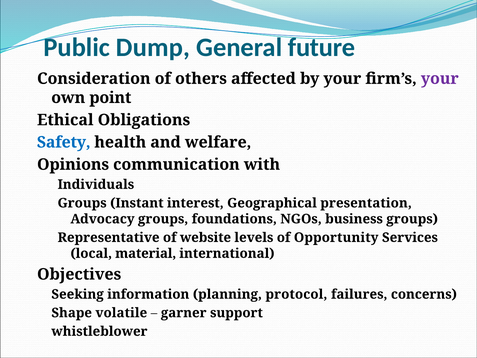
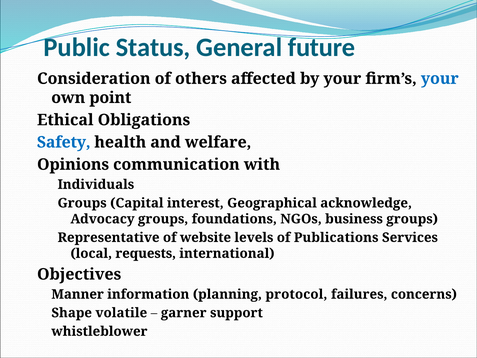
Dump: Dump -> Status (153, 47)
your colour: purple -> blue (440, 79)
Instant: Instant -> Capital (137, 203)
presentation: presentation -> acknowledge (366, 203)
Opportunity: Opportunity -> Publications (336, 237)
material: material -> requests (146, 253)
Seeking: Seeking -> Manner (78, 294)
